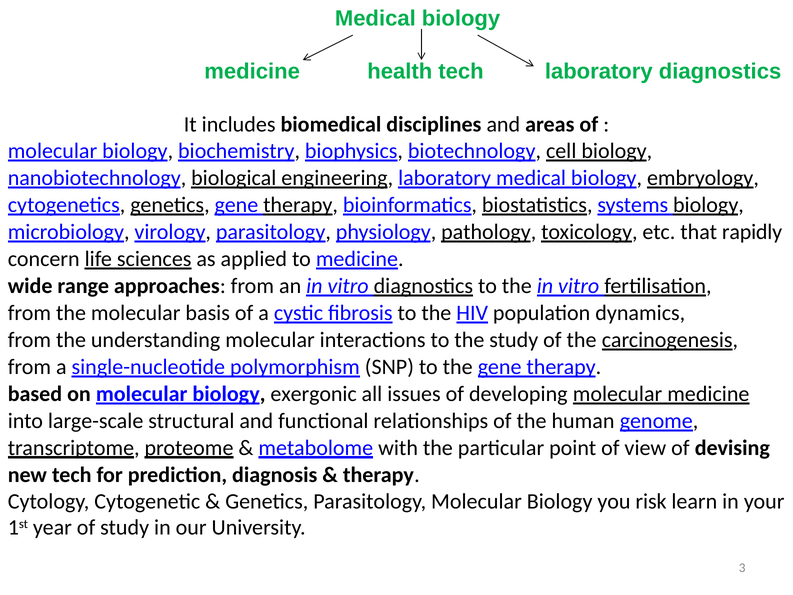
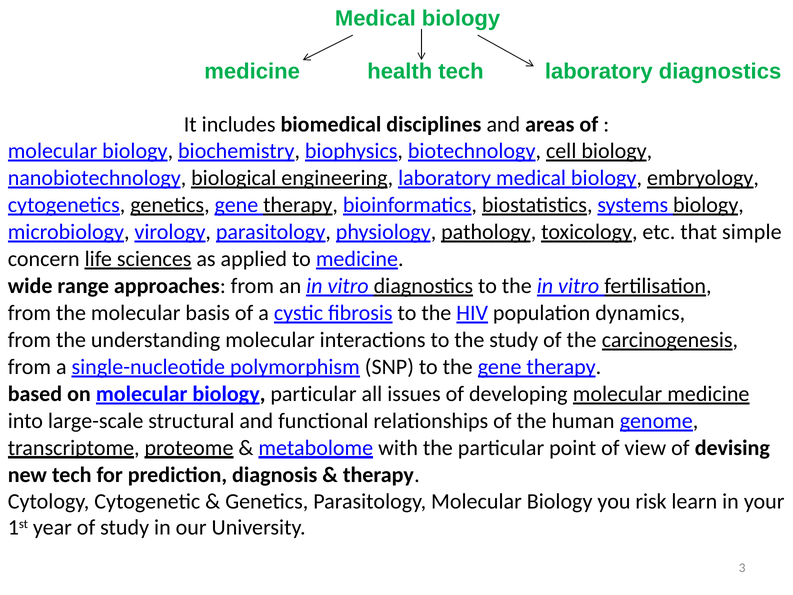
rapidly: rapidly -> simple (752, 232)
biology exergonic: exergonic -> particular (314, 394)
